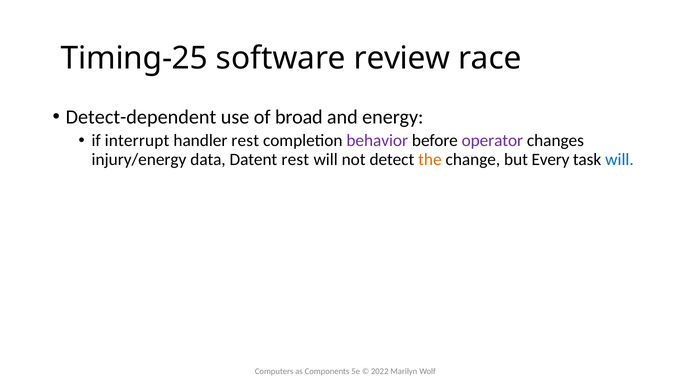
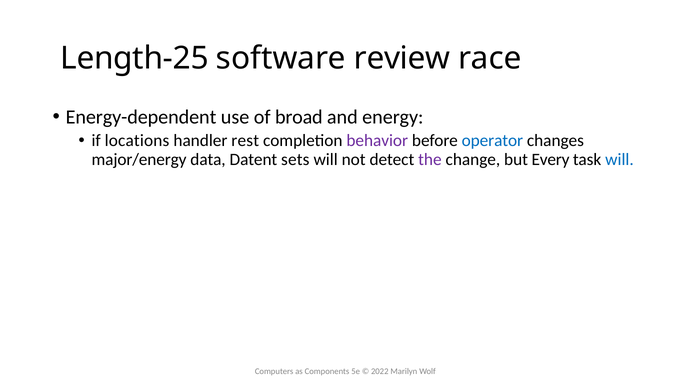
Timing-25: Timing-25 -> Length-25 (134, 58)
Detect-dependent: Detect-dependent -> Energy-dependent (141, 117)
interrupt: interrupt -> locations (137, 141)
operator colour: purple -> blue (492, 141)
injury/energy: injury/energy -> major/energy (139, 159)
Datent rest: rest -> sets (295, 159)
the colour: orange -> purple (430, 159)
